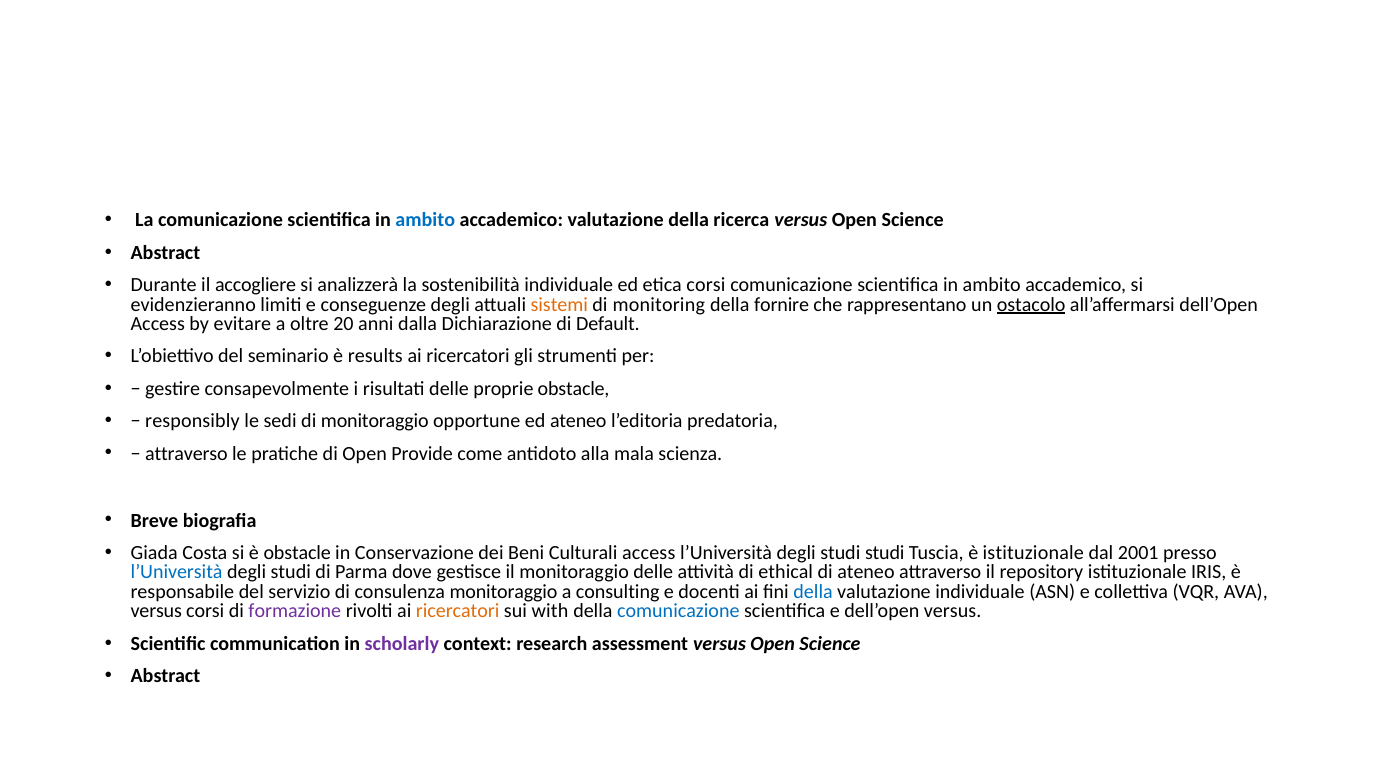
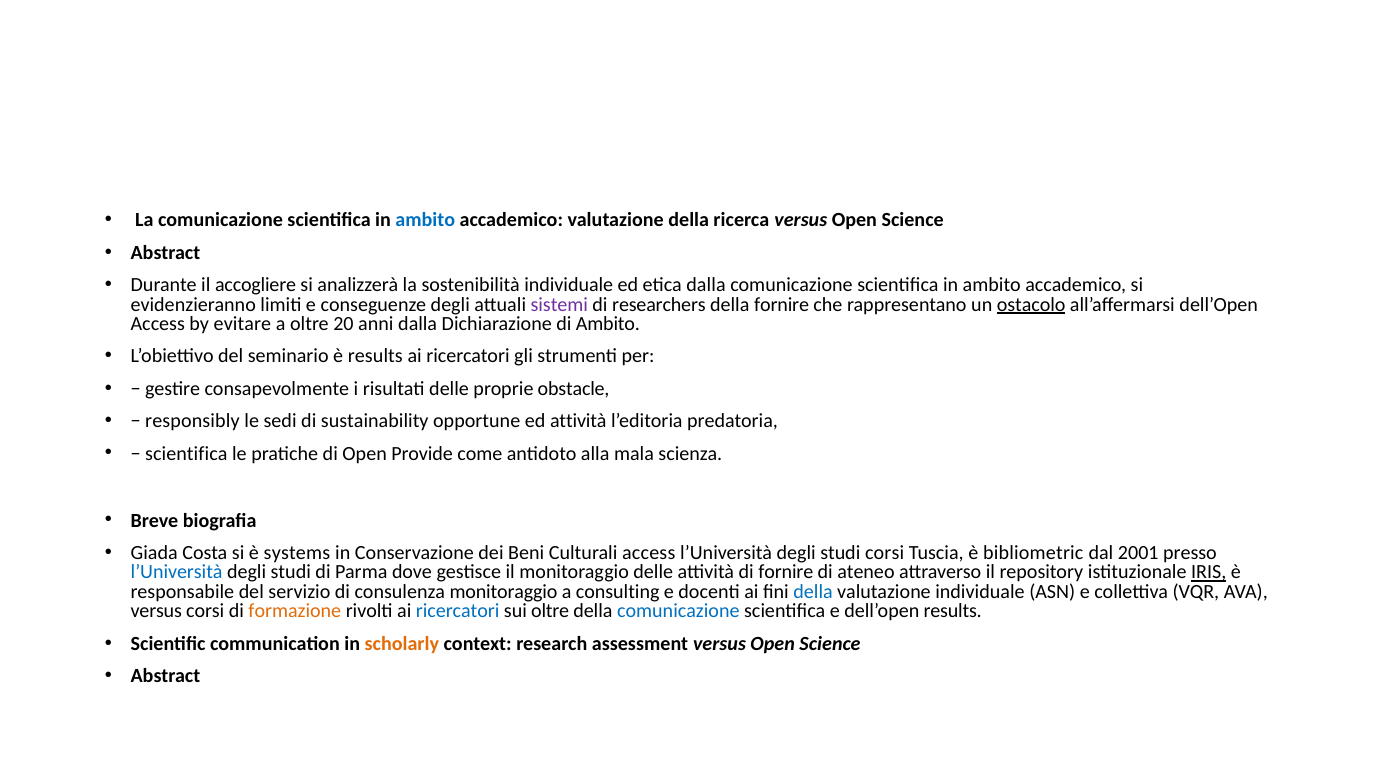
etica corsi: corsi -> dalla (706, 285)
sistemi colour: orange -> purple (559, 304)
monitoring: monitoring -> researchers (659, 304)
di Default: Default -> Ambito (608, 324)
di monitoraggio: monitoraggio -> sustainability (375, 421)
ed ateneo: ateneo -> attività (578, 421)
attraverso: attraverso -> scientifica (186, 453)
è obstacle: obstacle -> systems (297, 553)
studi studi: studi -> corsi (885, 553)
è istituzionale: istituzionale -> bibliometric (1033, 553)
di ethical: ethical -> fornire (786, 572)
IRIS underline: none -> present (1209, 572)
formazione colour: purple -> orange (295, 611)
ricercatori colour: orange -> blue (458, 611)
sui with: with -> oltre (550, 611)
dell’open versus: versus -> results (953, 611)
scholarly colour: purple -> orange (402, 644)
